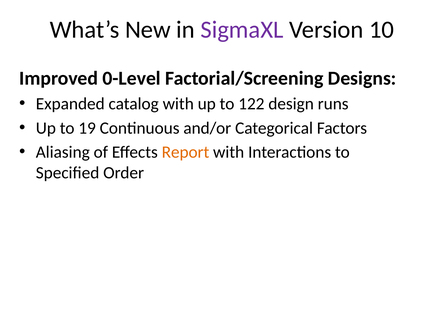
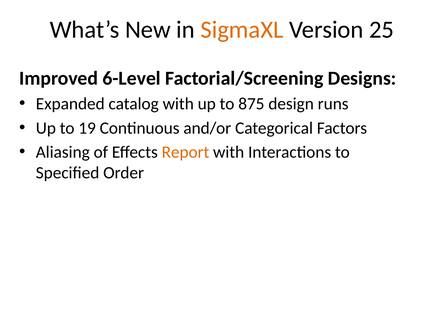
SigmaXL colour: purple -> orange (242, 30)
10: 10 -> 25 (382, 30)
0-Level: 0-Level -> 6-Level (132, 78)
122: 122 -> 875 (251, 104)
